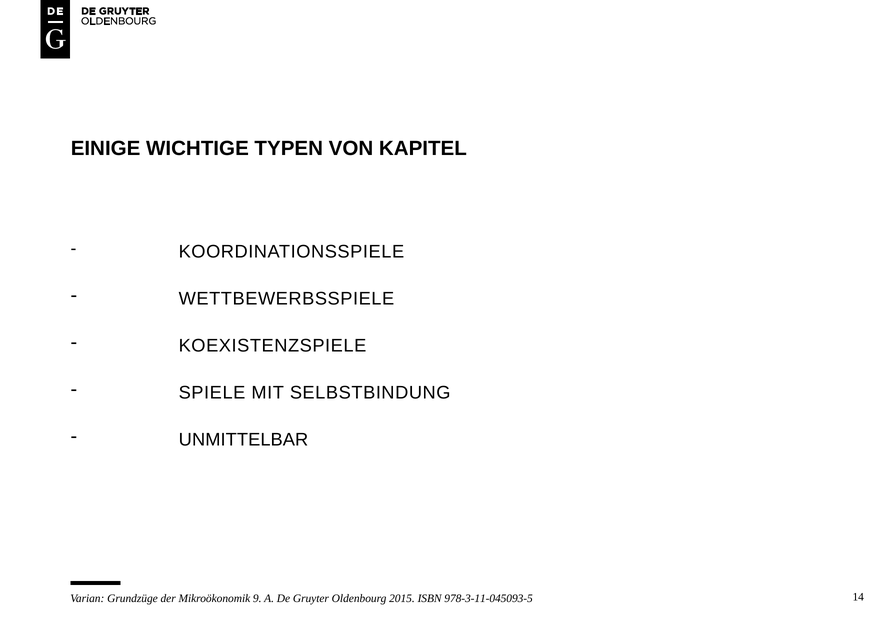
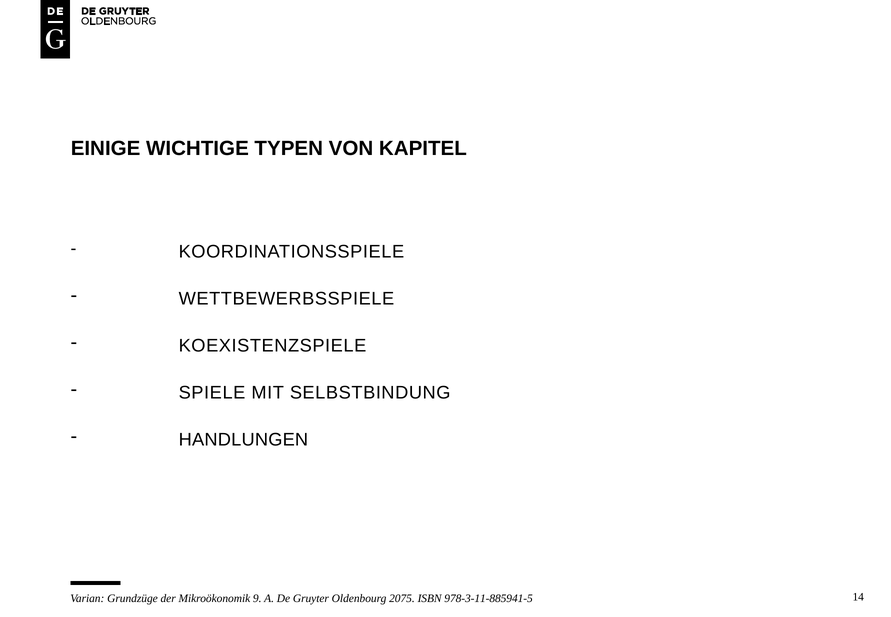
UNMITTELBAR: UNMITTELBAR -> HANDLUNGEN (243, 440)
2015: 2015 -> 2075 (402, 598)
978-3-11-045093-5: 978-3-11-045093-5 -> 978-3-11-885941-5 (489, 598)
